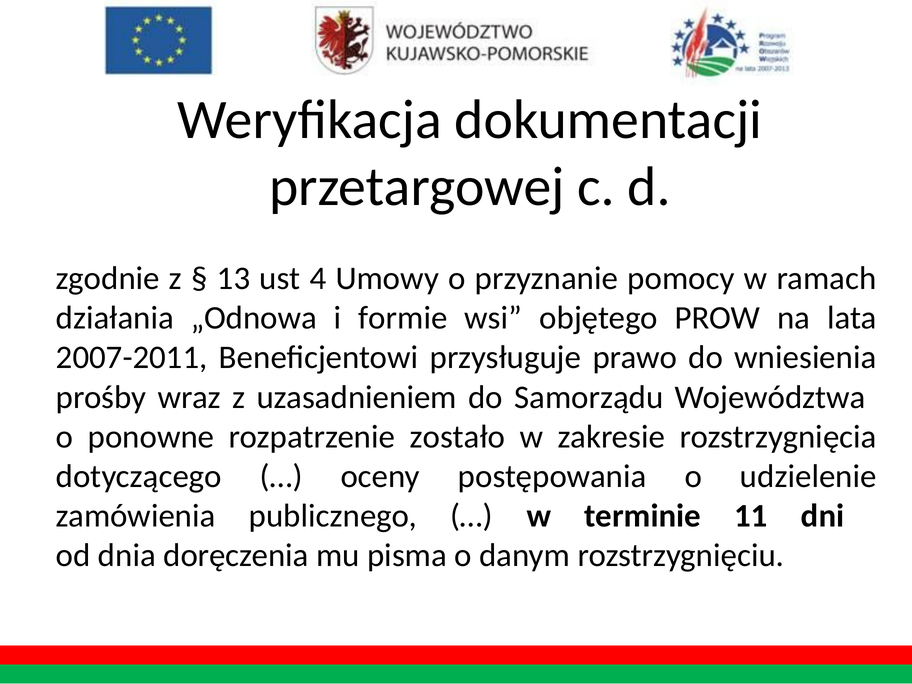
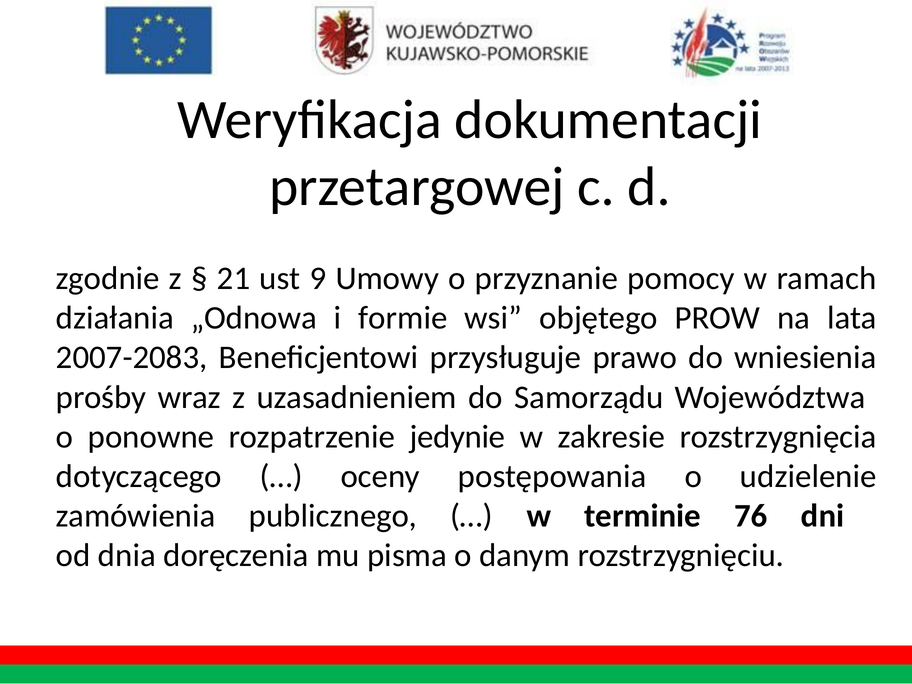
13: 13 -> 21 (234, 278)
4: 4 -> 9 (318, 278)
2007-2011: 2007-2011 -> 2007-2083 (132, 358)
zostało: zostało -> jedynie (458, 437)
11: 11 -> 76 (751, 516)
